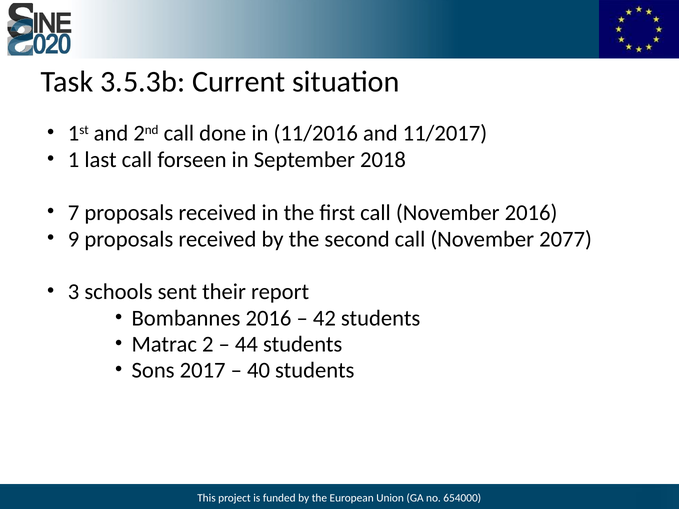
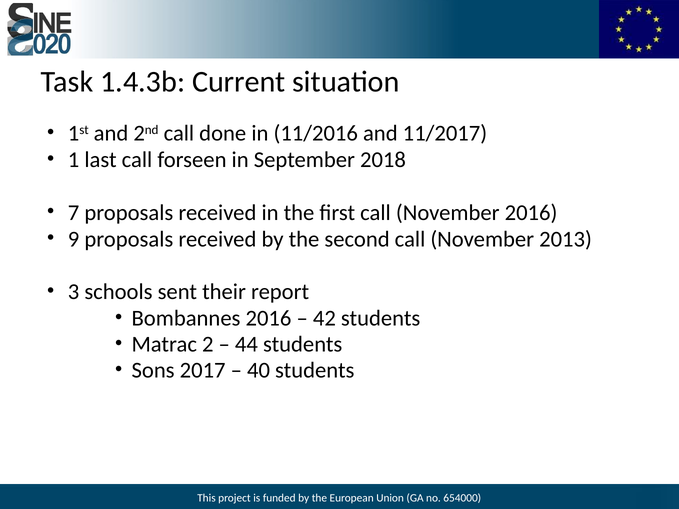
3.5.3b: 3.5.3b -> 1.4.3b (143, 82)
2077: 2077 -> 2013 (566, 239)
